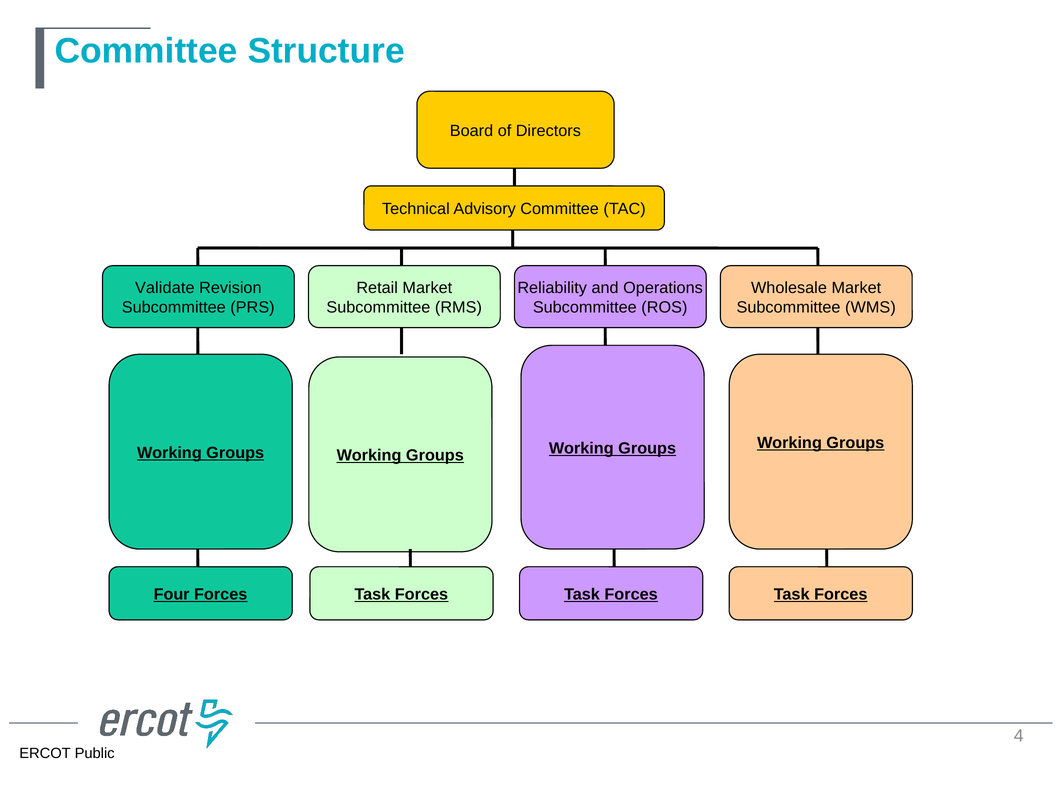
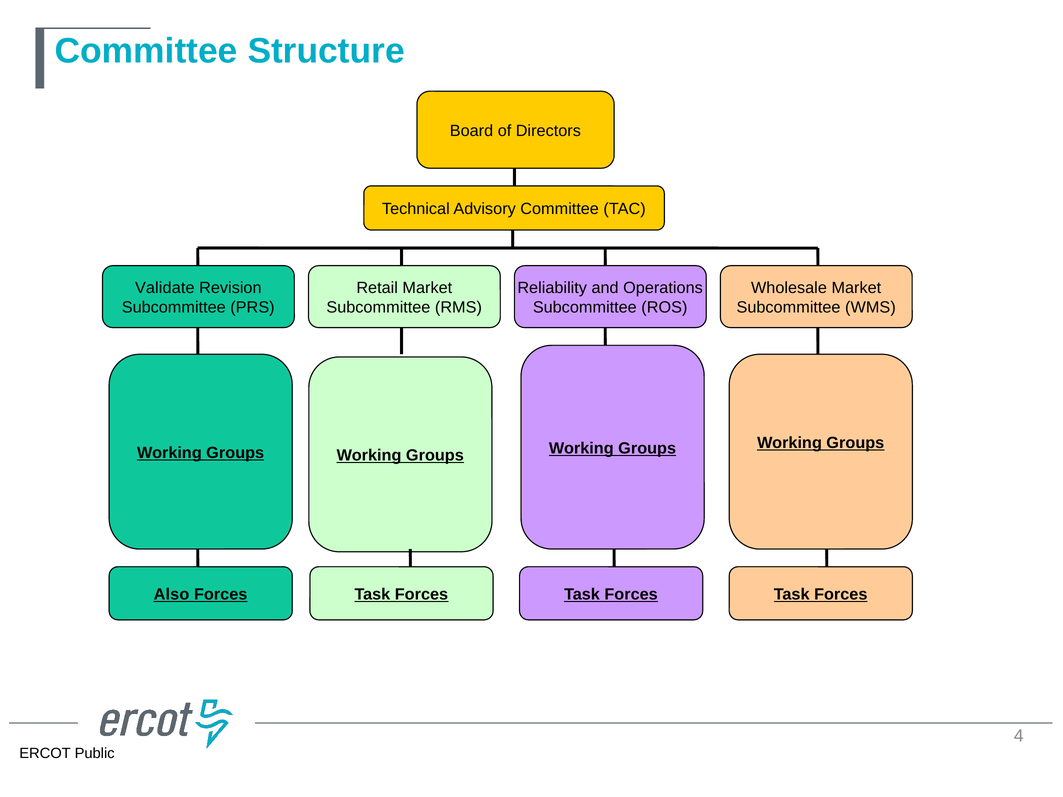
Four: Four -> Also (172, 595)
